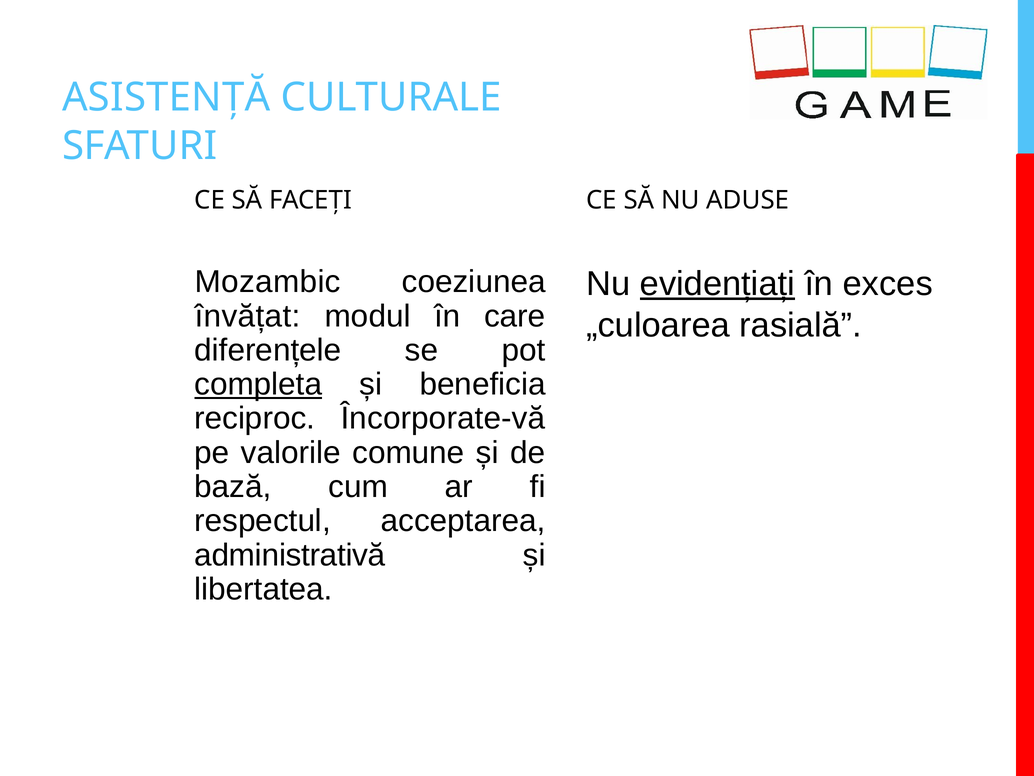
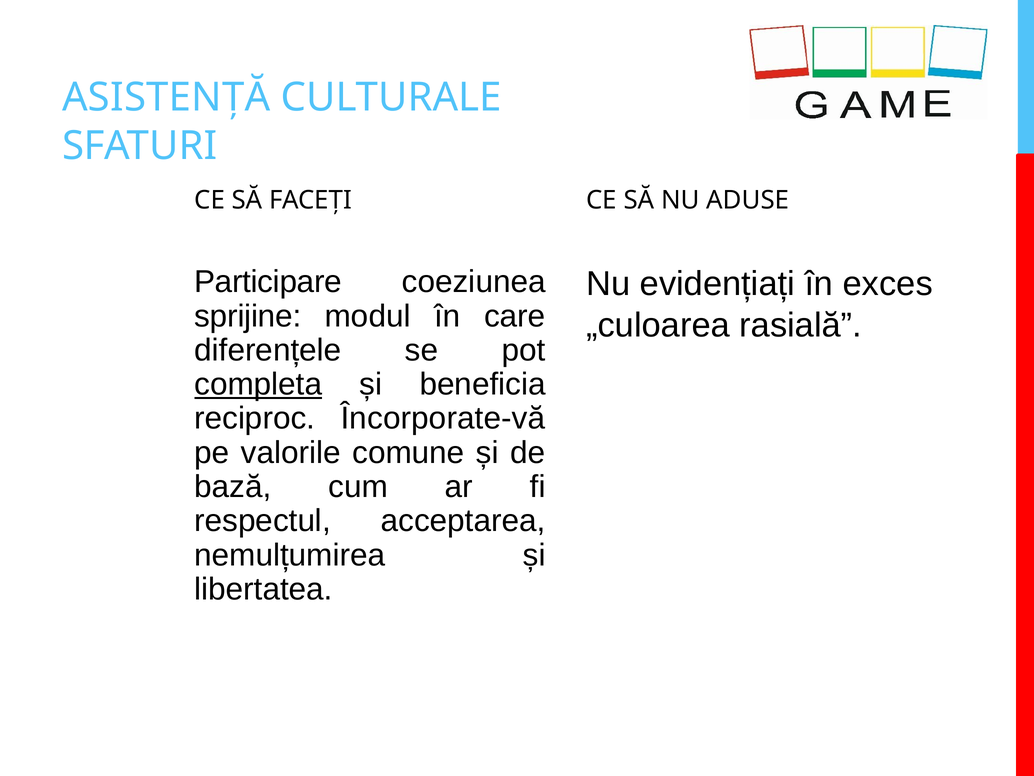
Mozambic: Mozambic -> Participare (268, 282)
evidențiați underline: present -> none (717, 284)
învățat: învățat -> sprijine (248, 316)
administrativă: administrativă -> nemulțumirea (290, 555)
